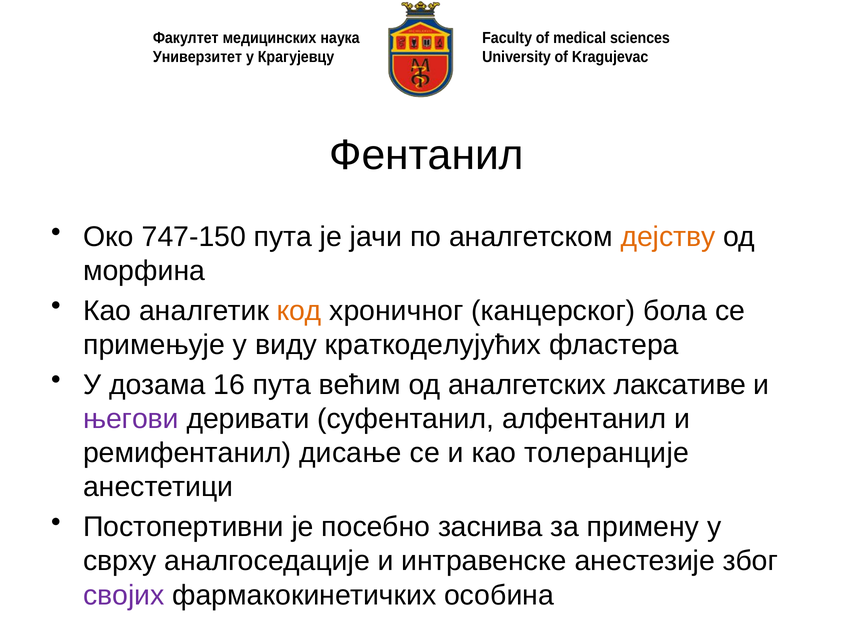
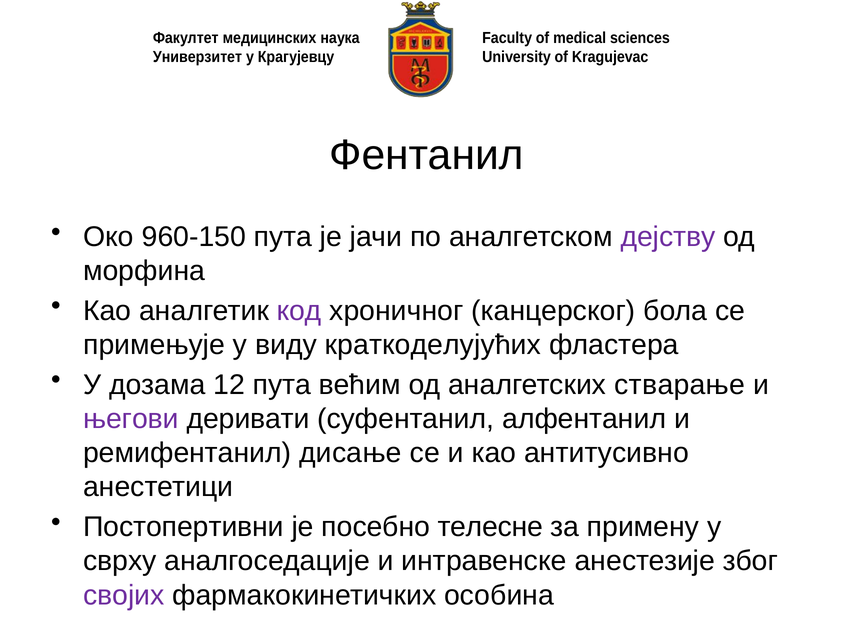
747-150: 747-150 -> 960-150 (194, 237)
дејству colour: orange -> purple (668, 237)
код colour: orange -> purple (299, 311)
16: 16 -> 12 (229, 385)
лаксативе: лаксативе -> стварање (680, 385)
толеранције: толеранције -> антитусивно (607, 453)
заснива: заснива -> телесне (490, 527)
